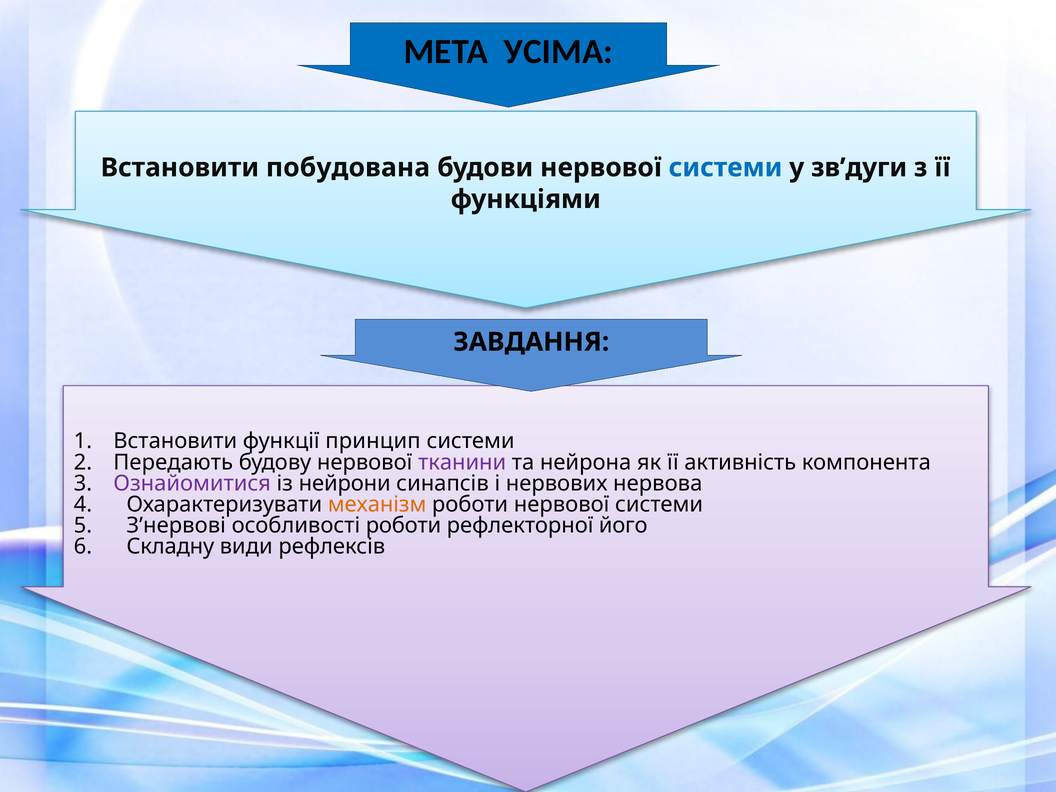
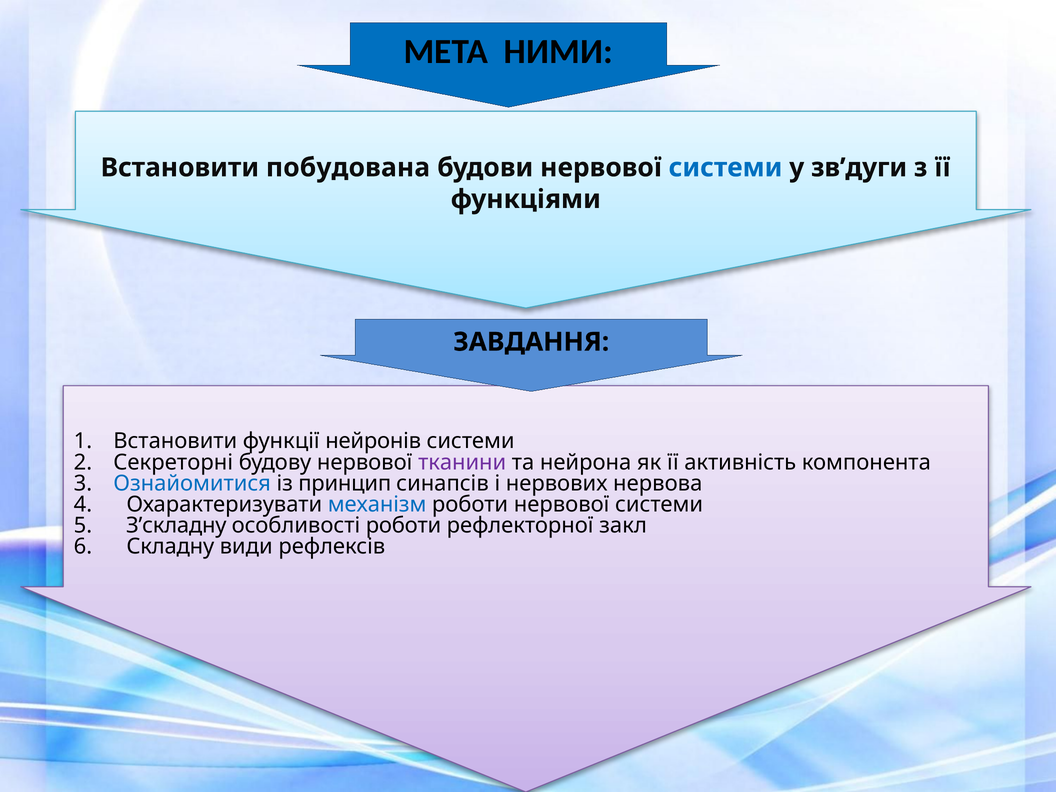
УСІМА: УСІМА -> НИМИ (558, 52)
принцип: принцип -> нейронів (373, 441)
Передають: Передають -> Секреторні (173, 462)
Ознайомитися colour: purple -> blue (192, 483)
нейрони: нейрони -> принцип (345, 483)
механізм colour: orange -> blue (377, 504)
З’нервові: З’нервові -> З’складну (176, 526)
його: його -> закл (623, 526)
